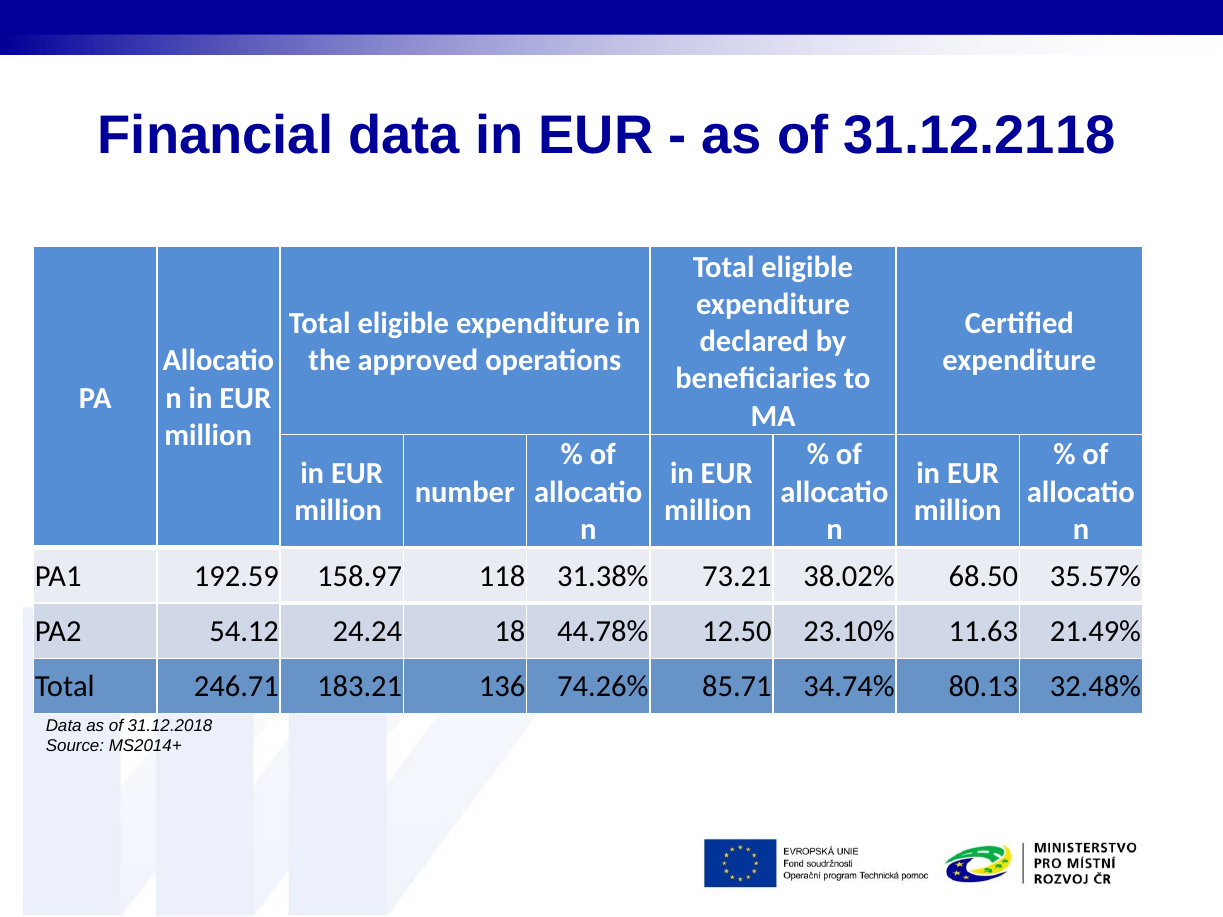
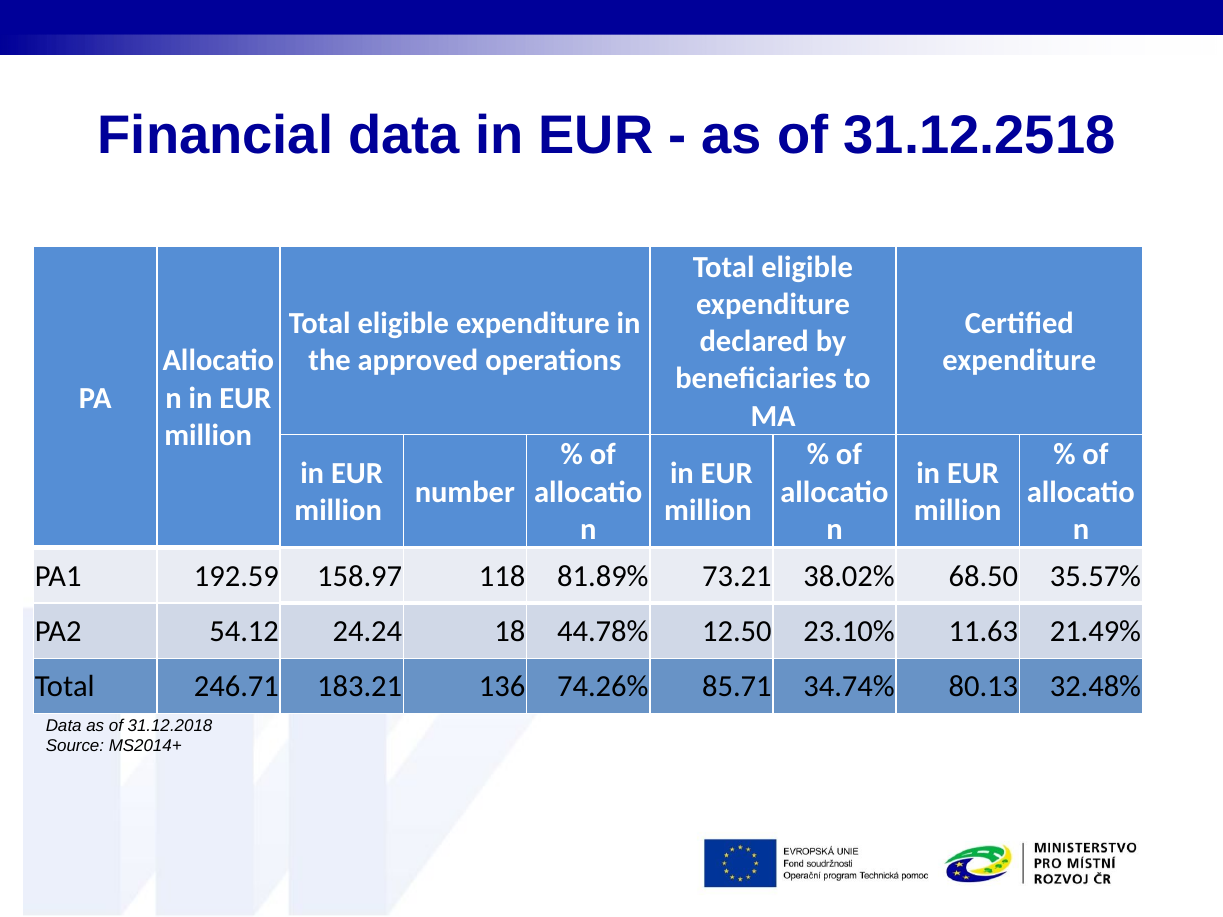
31.12.2118: 31.12.2118 -> 31.12.2518 (980, 135)
31.38%: 31.38% -> 81.89% (603, 577)
